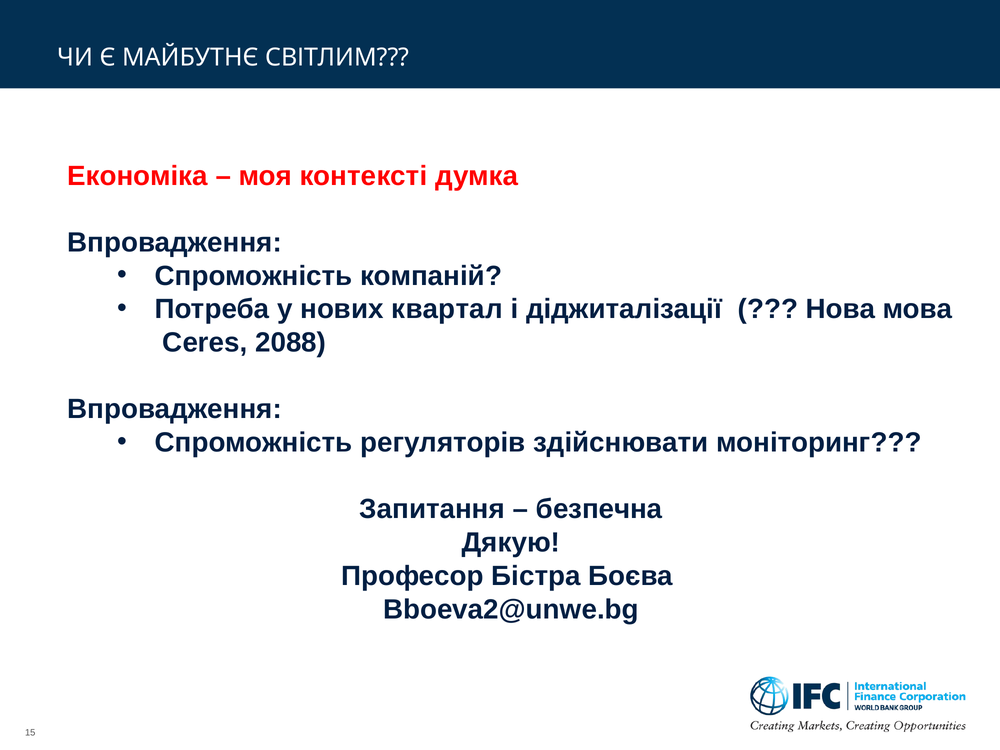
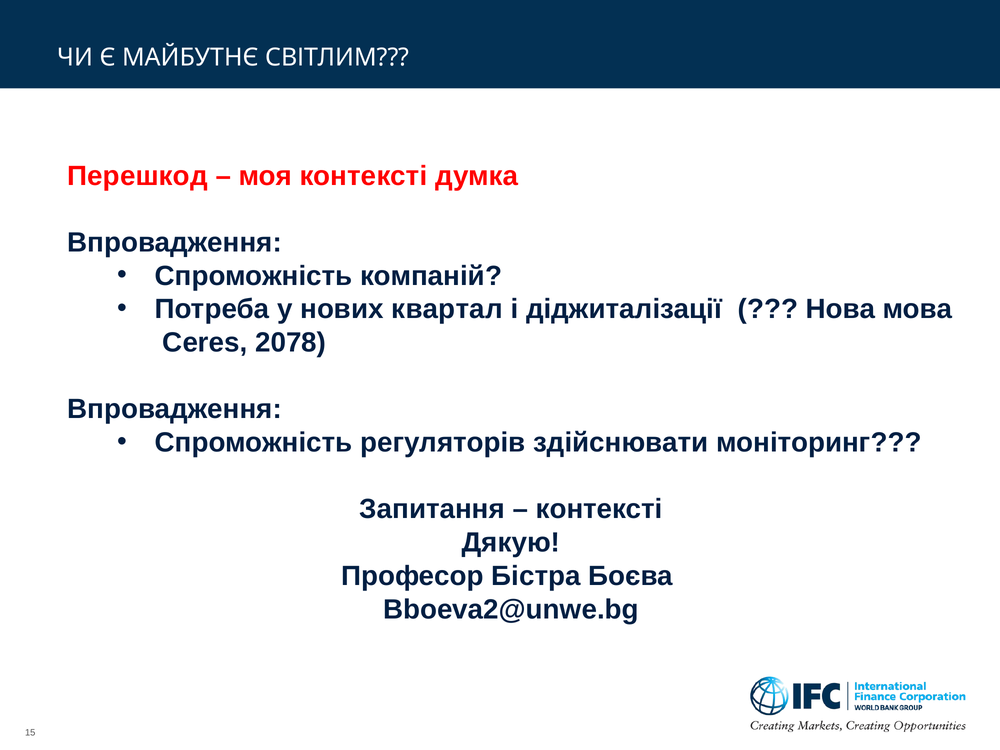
Економіка: Економіка -> Перешкод (137, 176)
2088: 2088 -> 2078 (291, 343)
безпечна: безпечна -> контексті (599, 509)
